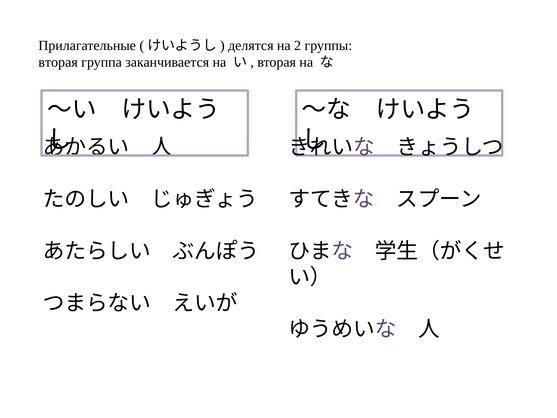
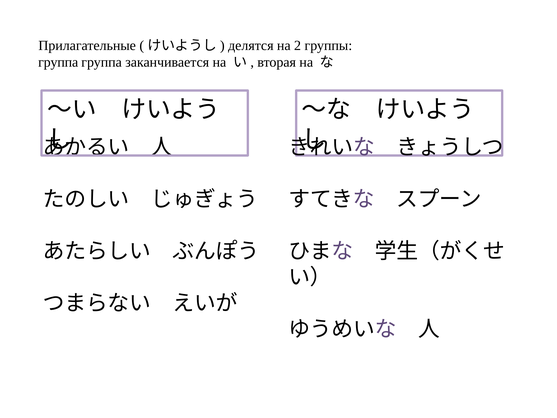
вторая: вторая -> группа (58, 62)
